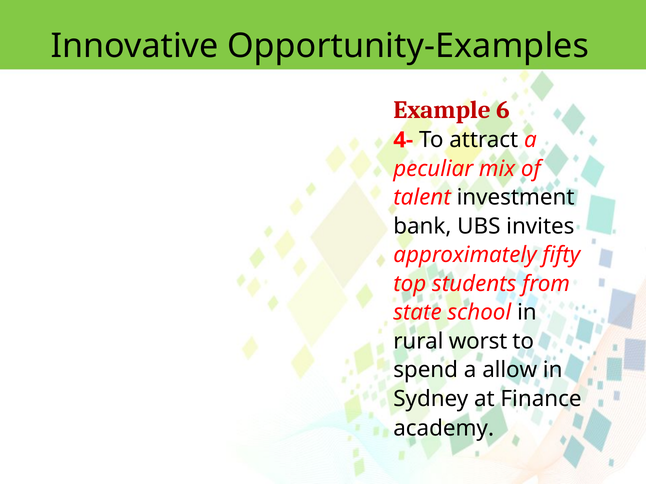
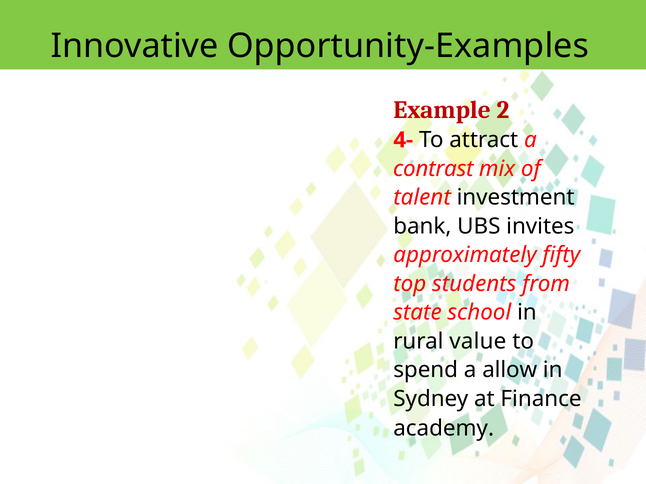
6: 6 -> 2 (503, 110)
peculiar: peculiar -> contrast (433, 169)
worst: worst -> value (478, 342)
